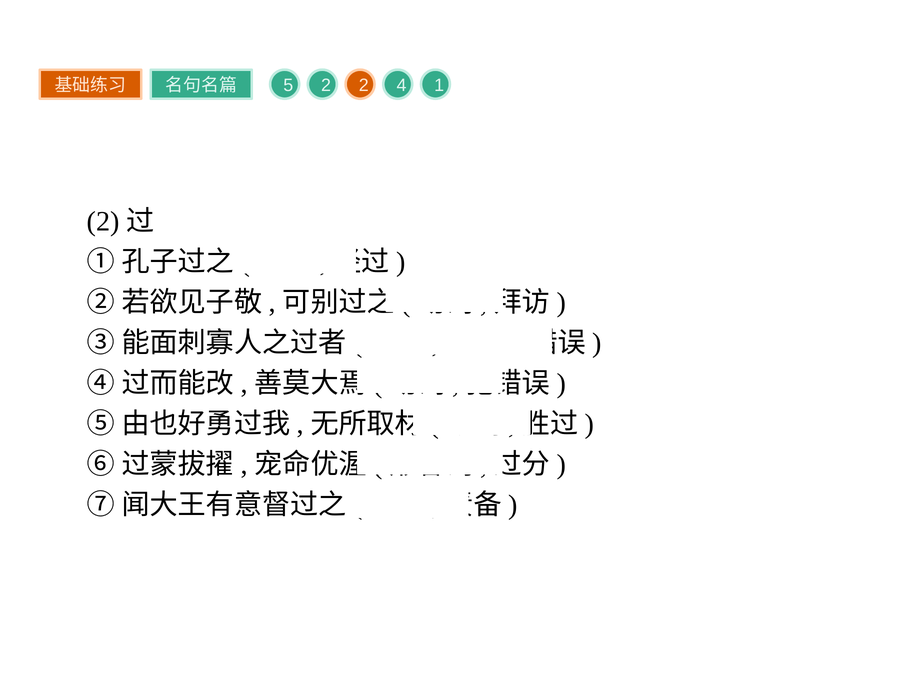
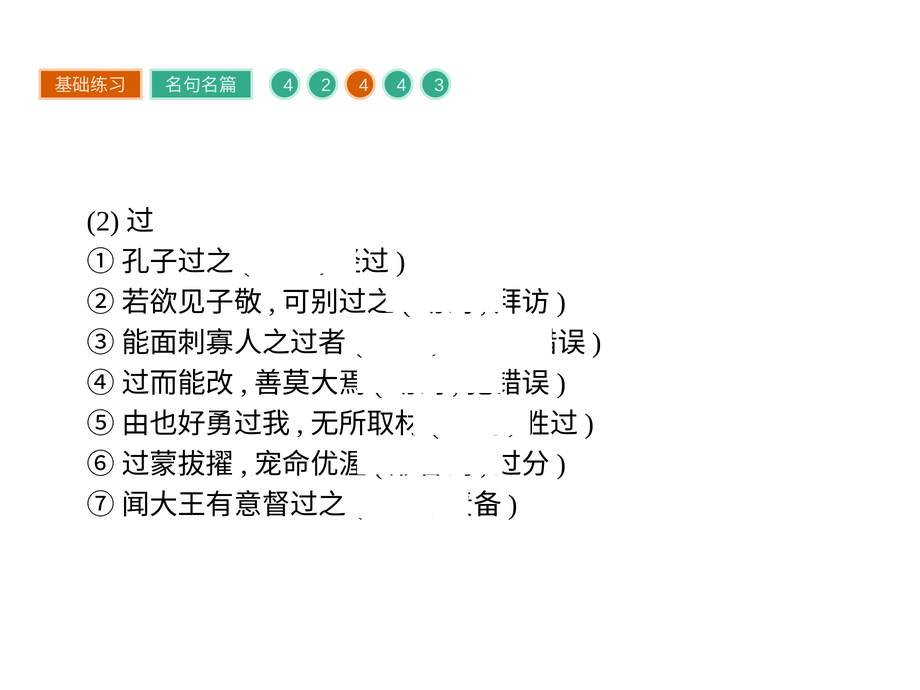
5: 5 -> 4 (288, 85)
2 2: 2 -> 4 (364, 85)
1: 1 -> 3 (439, 85)
